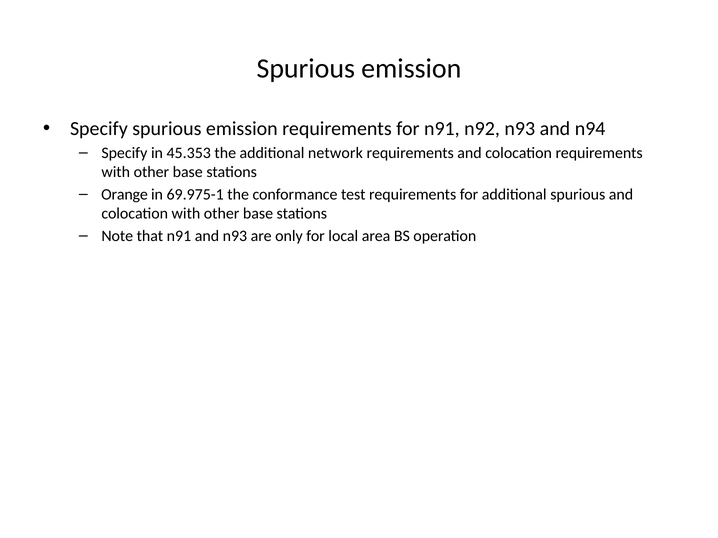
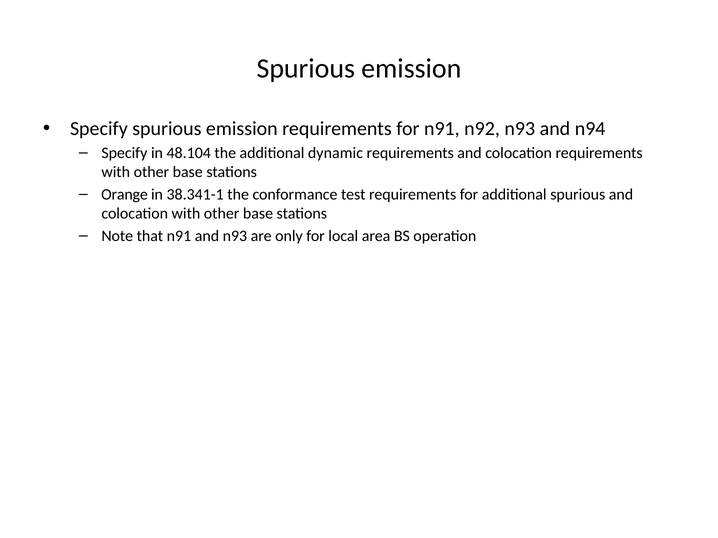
45.353: 45.353 -> 48.104 (189, 153)
network: network -> dynamic (335, 153)
69.975-1: 69.975-1 -> 38.341-1 (195, 195)
